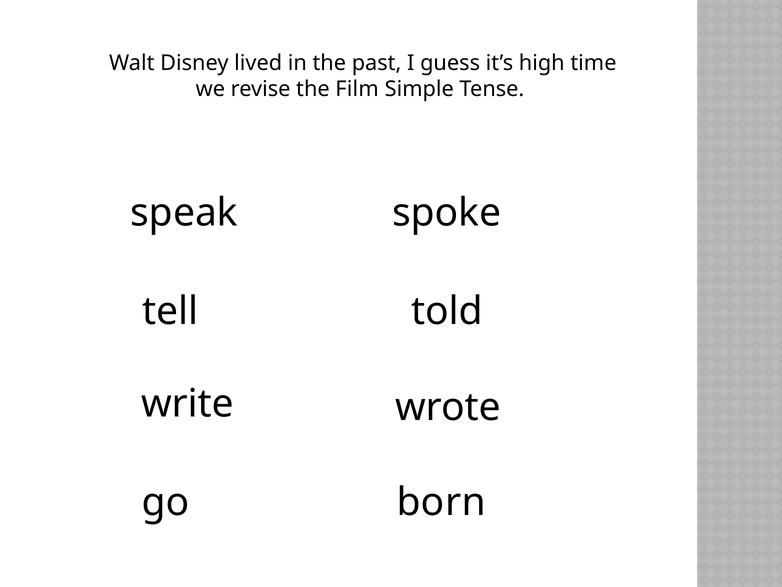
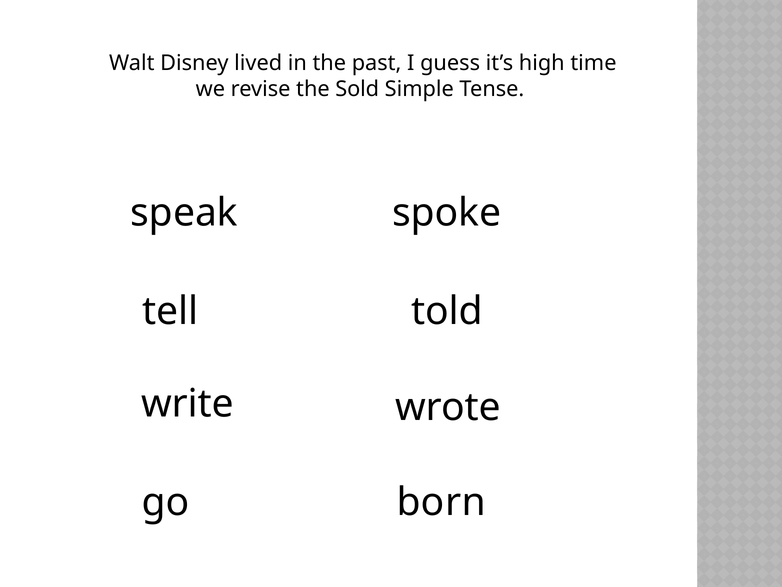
Film: Film -> Sold (357, 89)
